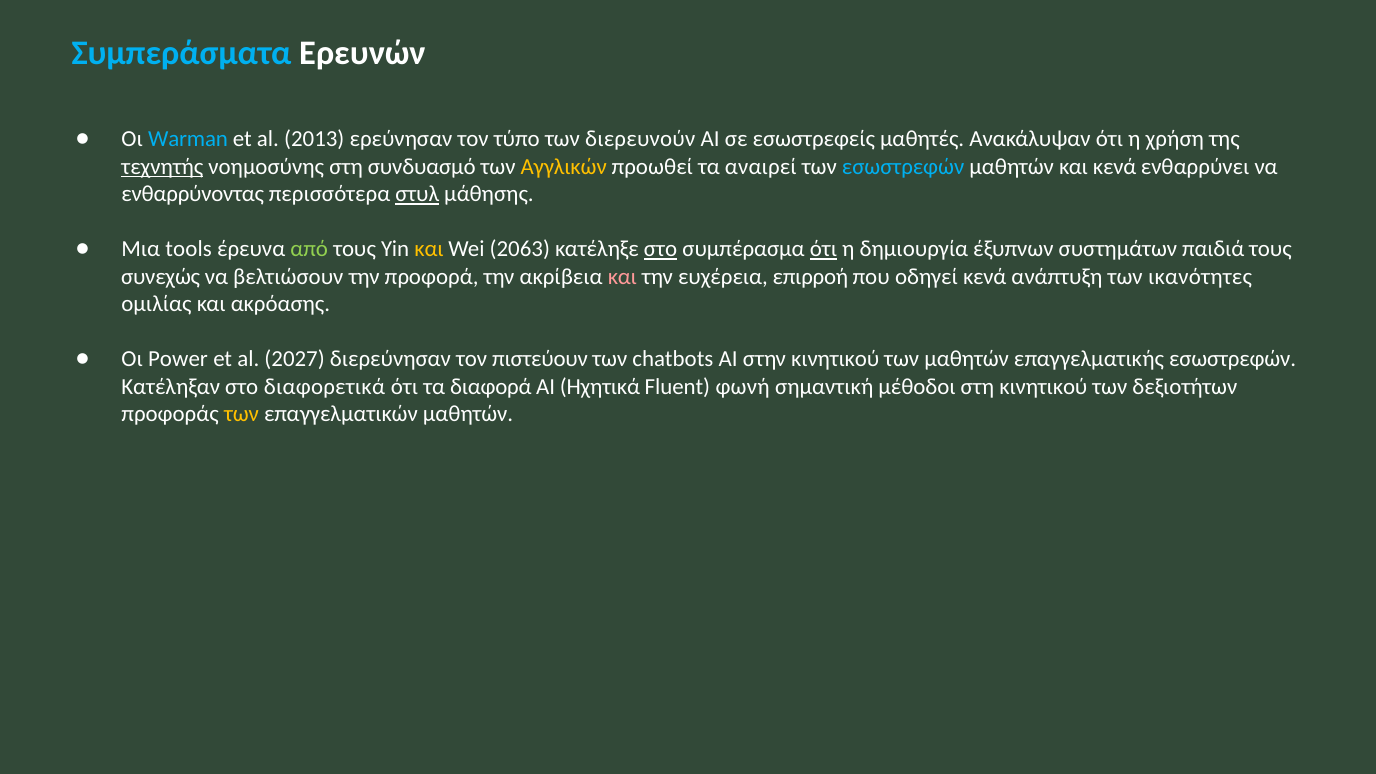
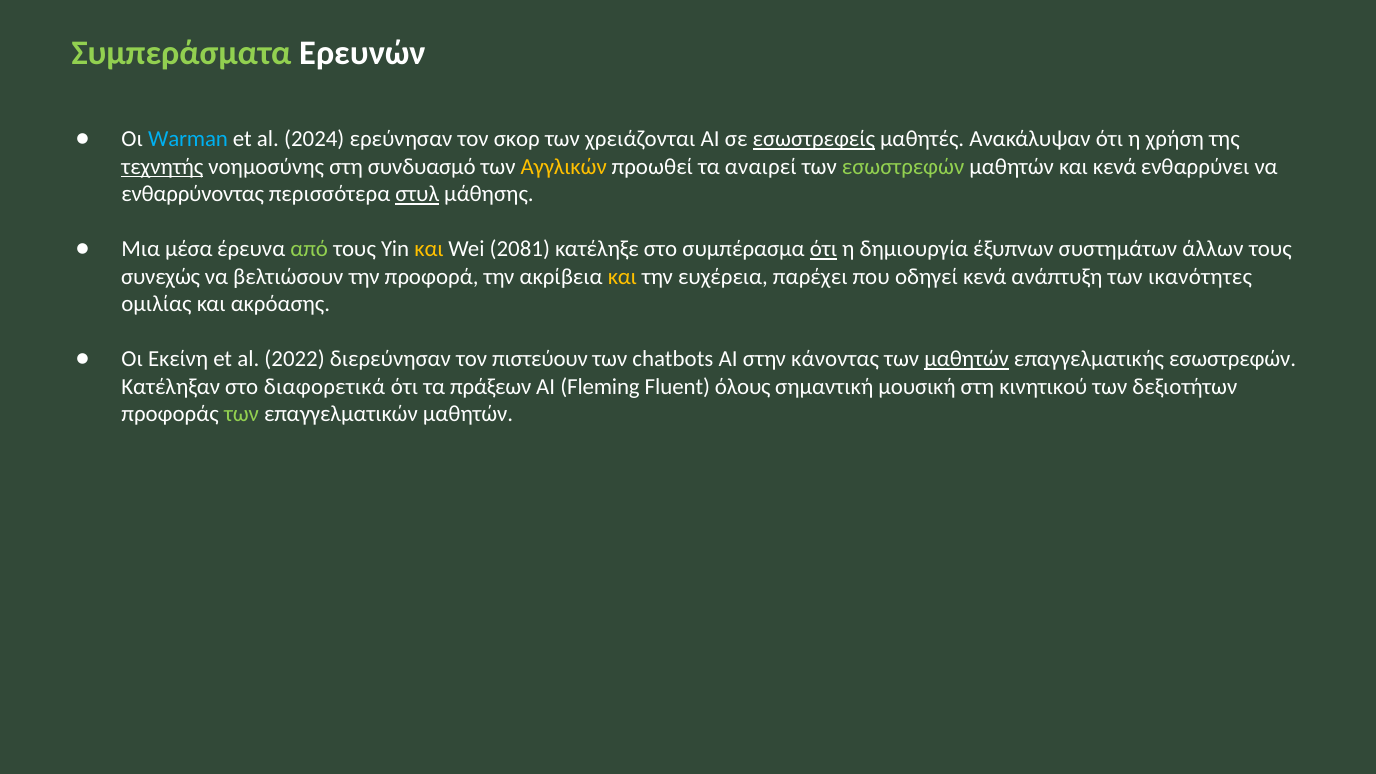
Συμπεράσματα colour: light blue -> light green (182, 53)
2013: 2013 -> 2024 (314, 139)
τύπο: τύπο -> σκορ (517, 139)
διερευνούν: διερευνούν -> χρειάζονται (640, 139)
εσωστρεφείς underline: none -> present (814, 139)
εσωστρεφών colour: light blue -> light green (903, 167)
tools: tools -> μέσα (189, 249)
2063: 2063 -> 2081 (520, 249)
στο underline: present -> none (661, 249)
παιδιά: παιδιά -> άλλων (1213, 249)
και colour: pink -> yellow (622, 277)
επιρροή: επιρροή -> παρέχει (810, 277)
Power: Power -> Εκείνη (178, 359)
2027: 2027 -> 2022 (295, 359)
στην κινητικού: κινητικού -> κάνοντας (835, 359)
μαθητών underline: none -> present (967, 359)
διαφορά: διαφορά -> πράξεων (491, 387)
Ηχητικά: Ηχητικά -> Fleming (600, 387)
φωνή: φωνή -> όλους (743, 387)
μέθοδοι: μέθοδοι -> μουσική (917, 387)
των colour: yellow -> light green (241, 414)
